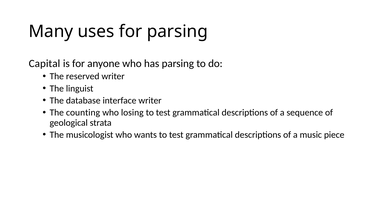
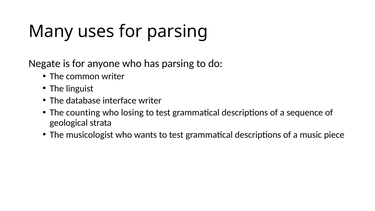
Capital: Capital -> Negate (45, 63)
reserved: reserved -> common (83, 76)
